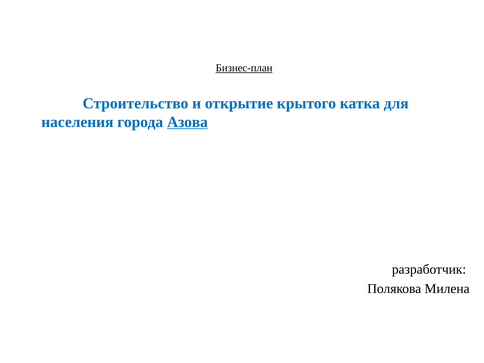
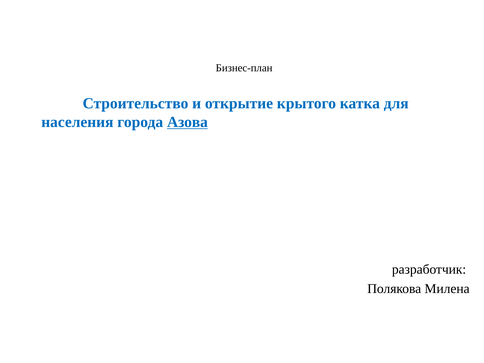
Бизнес-план underline: present -> none (244, 68)
